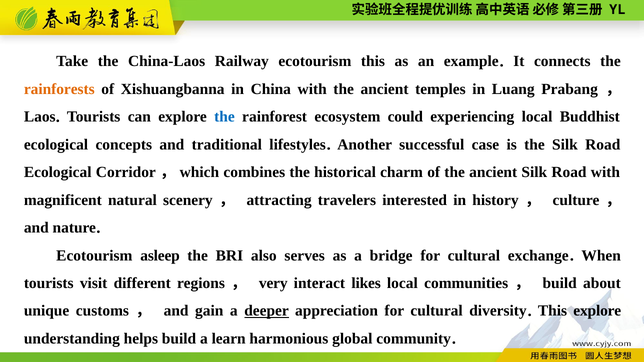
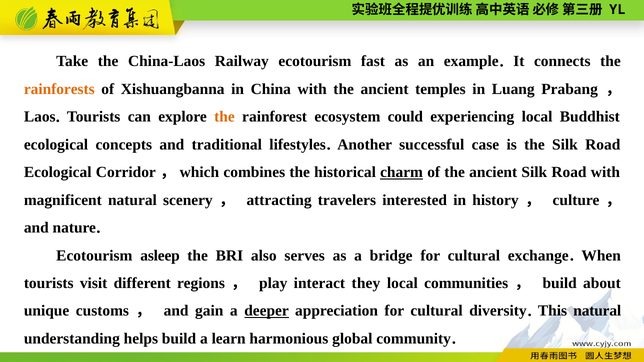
ecotourism this: this -> fast (373, 61)
the colour: blue -> orange (225, 117)
charm underline: none -> present (402, 172)
very: very -> play (273, 283)
likes: likes -> they (366, 283)
This explore: explore -> natural (597, 311)
